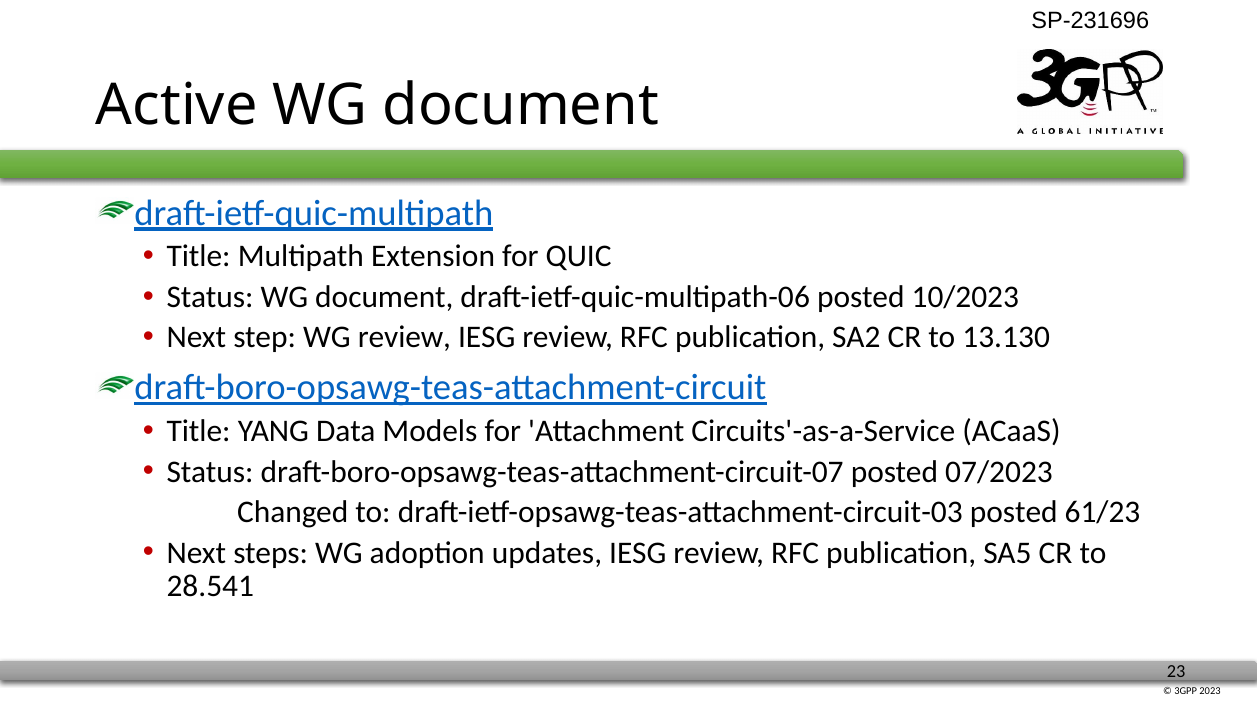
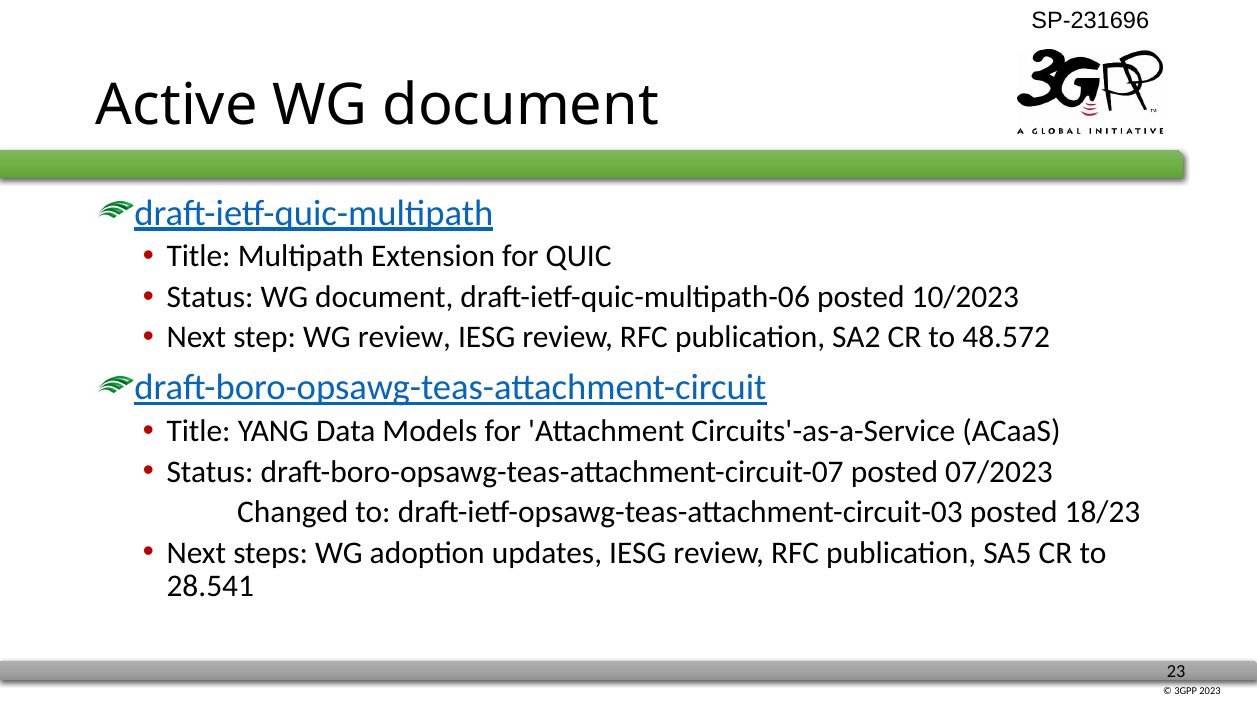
13.130: 13.130 -> 48.572 (1006, 337)
61/23: 61/23 -> 18/23 (1103, 512)
